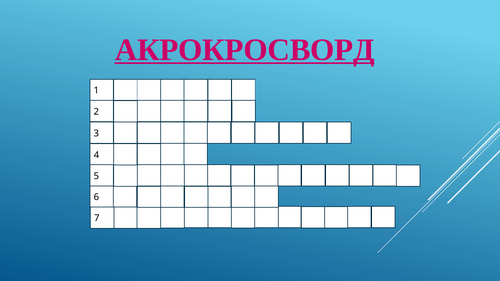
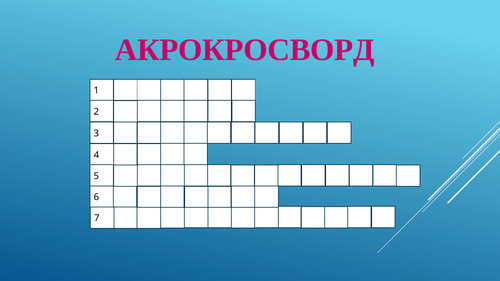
АКРОКРОСВОРД underline: present -> none (245, 50)
